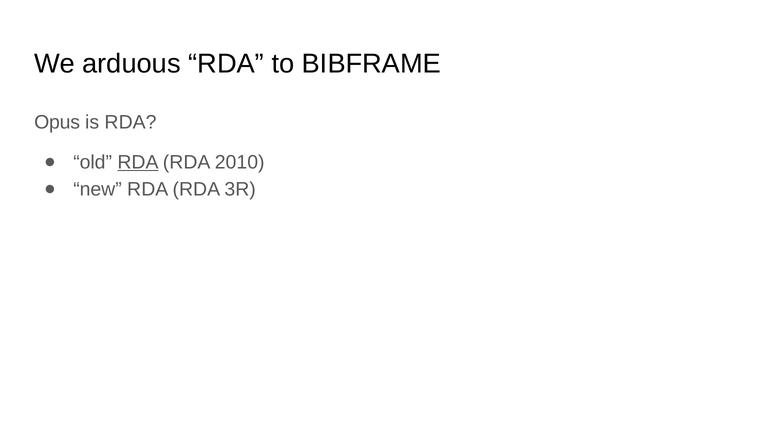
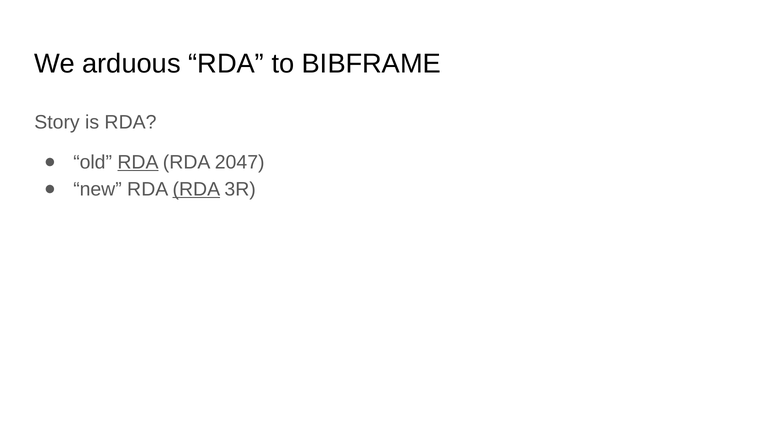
Opus: Opus -> Story (57, 123)
2010: 2010 -> 2047 (240, 162)
RDA underline: none -> present (196, 189)
